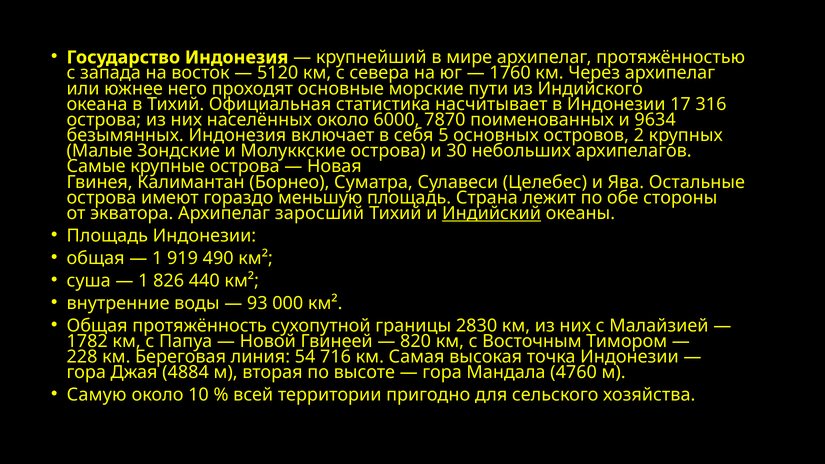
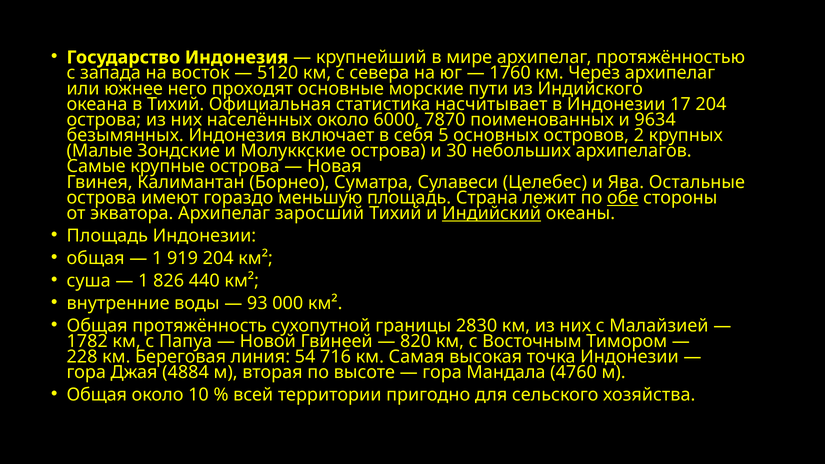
17 316: 316 -> 204 (711, 104)
обе underline: none -> present (623, 198)
919 490: 490 -> 204 (218, 258)
Самую: Самую -> Общая (97, 395)
